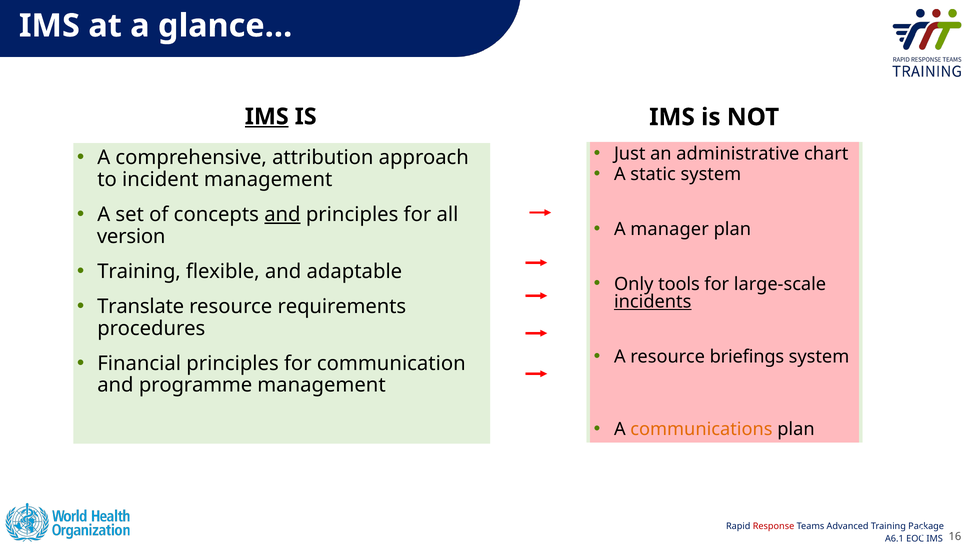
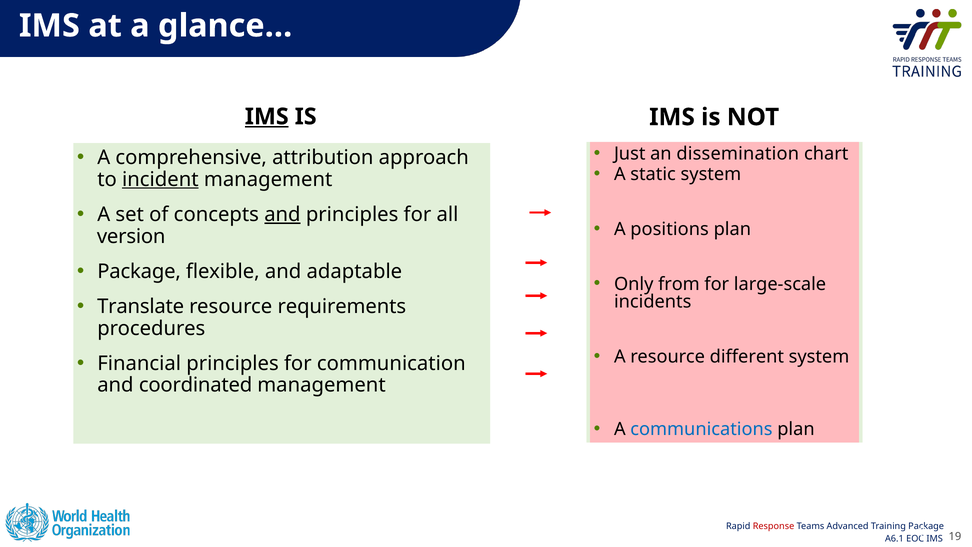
administrative: administrative -> dissemination (738, 154)
incident underline: none -> present (160, 179)
manager: manager -> positions (670, 229)
Training: Training -> Package (139, 271)
tools: tools -> from (679, 284)
incidents underline: present -> none (653, 302)
briefings: briefings -> different (747, 357)
programme: programme -> coordinated (196, 385)
communications colour: orange -> blue (701, 429)
16: 16 -> 19 (955, 536)
